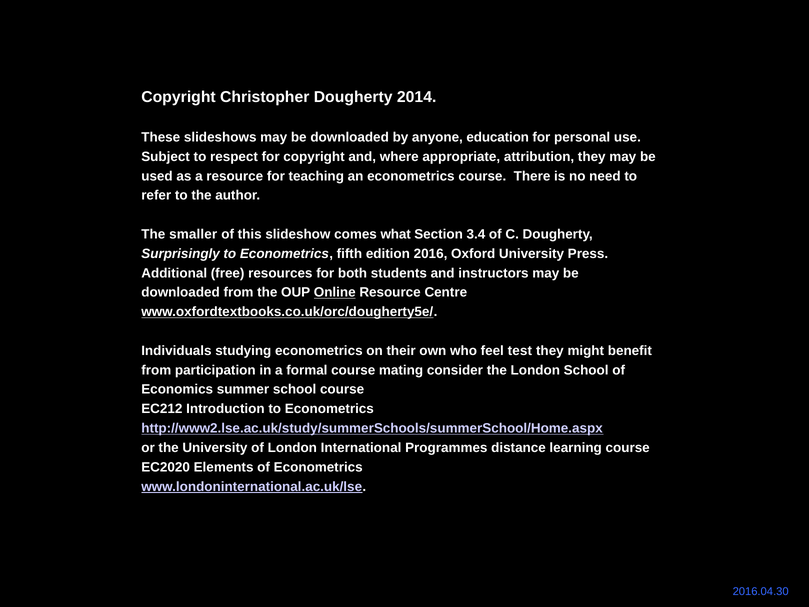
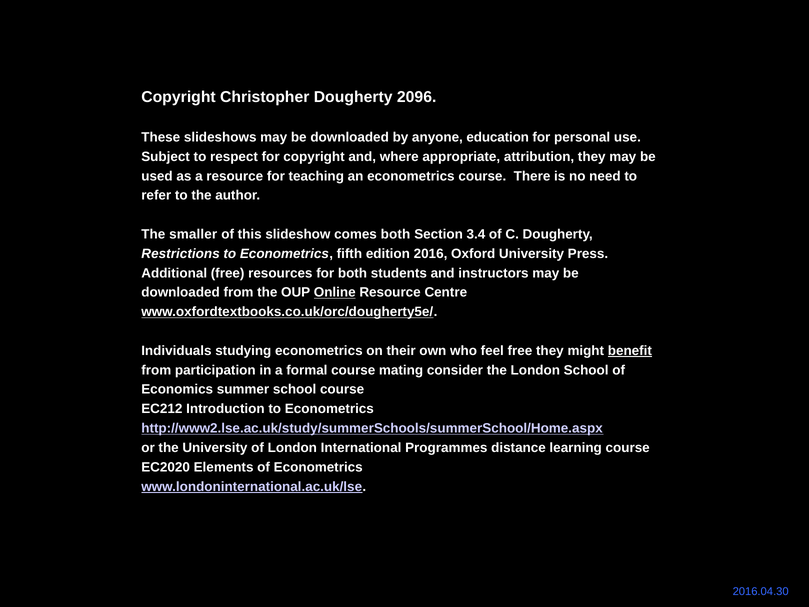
2014: 2014 -> 2096 (417, 97)
comes what: what -> both (396, 234)
Surprisingly: Surprisingly -> Restrictions (181, 254)
feel test: test -> free (520, 351)
benefit underline: none -> present (630, 351)
